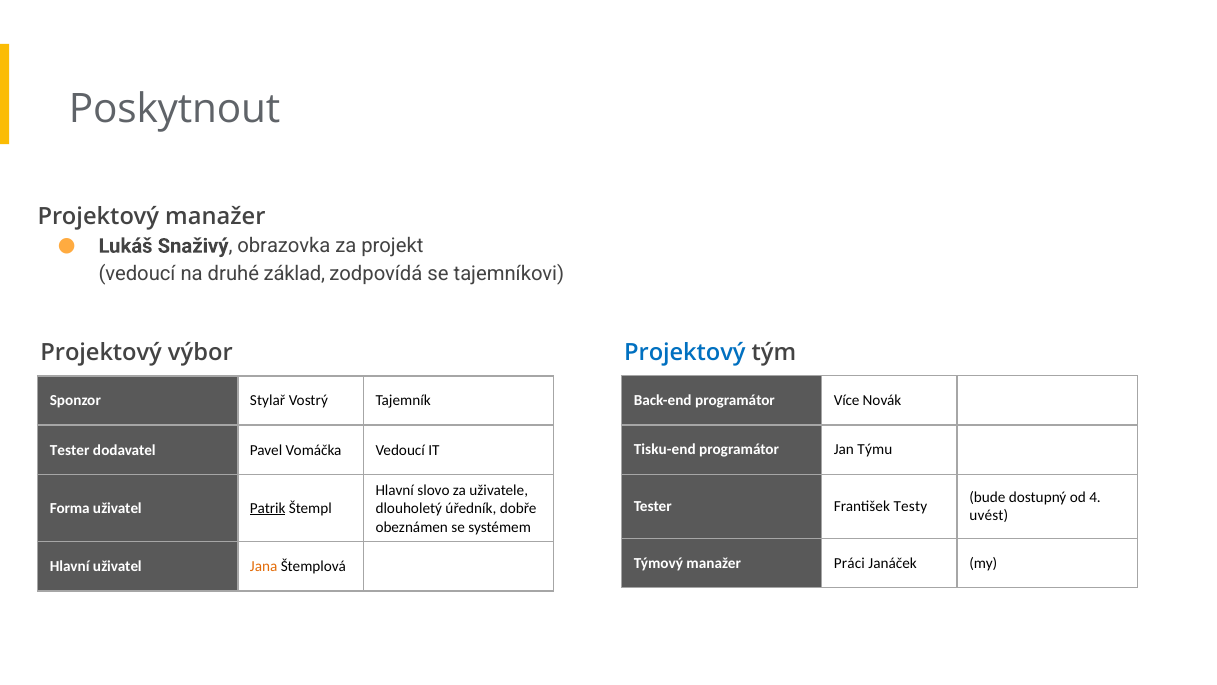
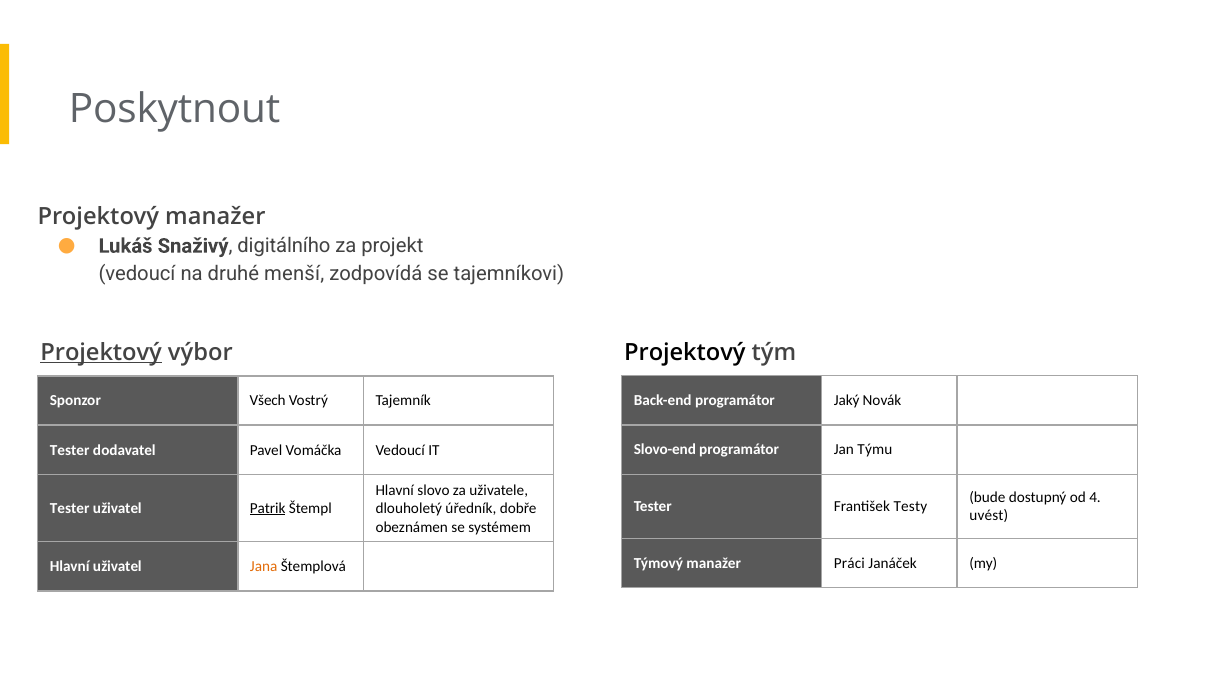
obrazovka: obrazovka -> digitálního (284, 246)
základ: základ -> menší (294, 274)
Projektový underline: none -> present (101, 352)
Projektový colour: blue -> black (685, 352)
Více: Více -> Jaký (847, 400)
Stylař: Stylař -> Všech (268, 400)
Tisku-end: Tisku-end -> Slovo-end (665, 450)
Forma: Forma -> Tester (70, 508)
